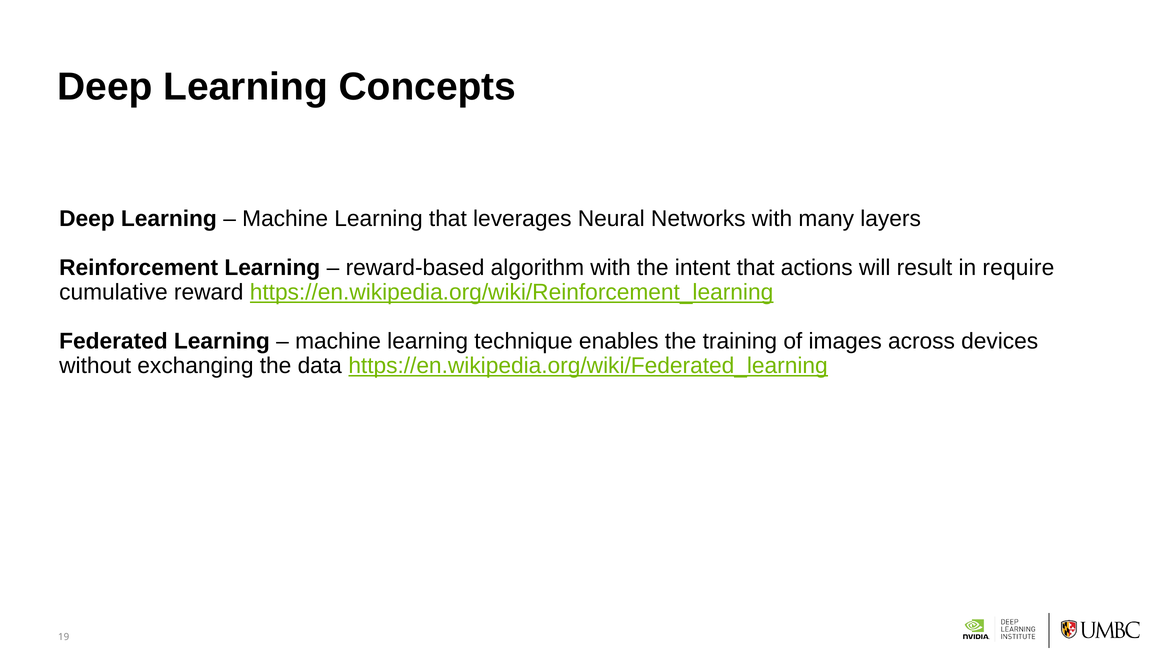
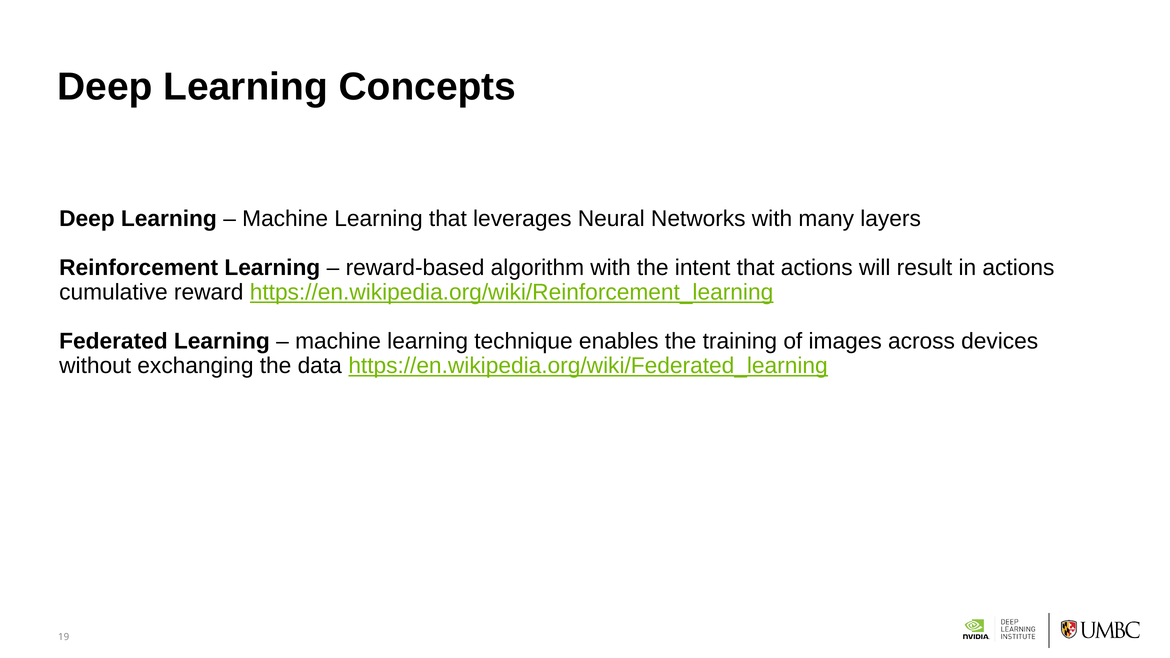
in require: require -> actions (1018, 268)
